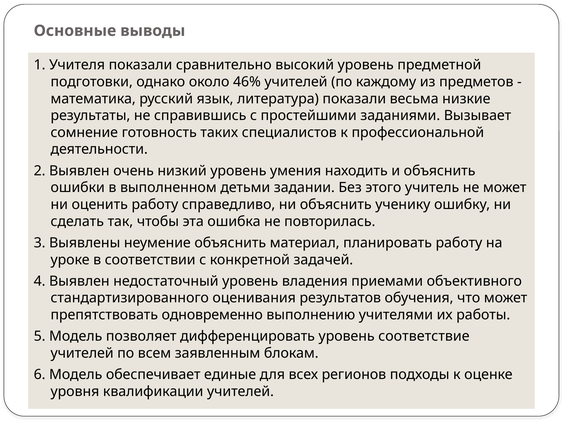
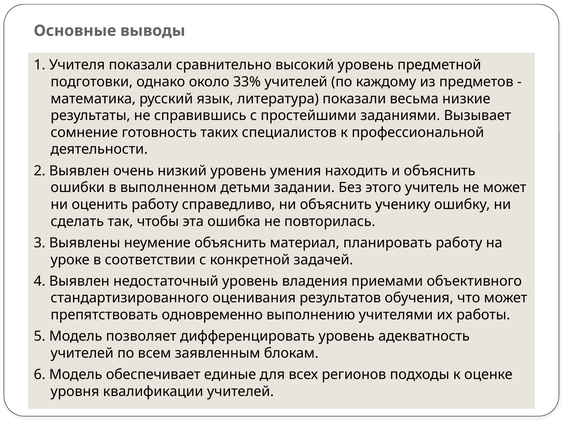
46%: 46% -> 33% (247, 82)
соответствие: соответствие -> адекватность (424, 337)
